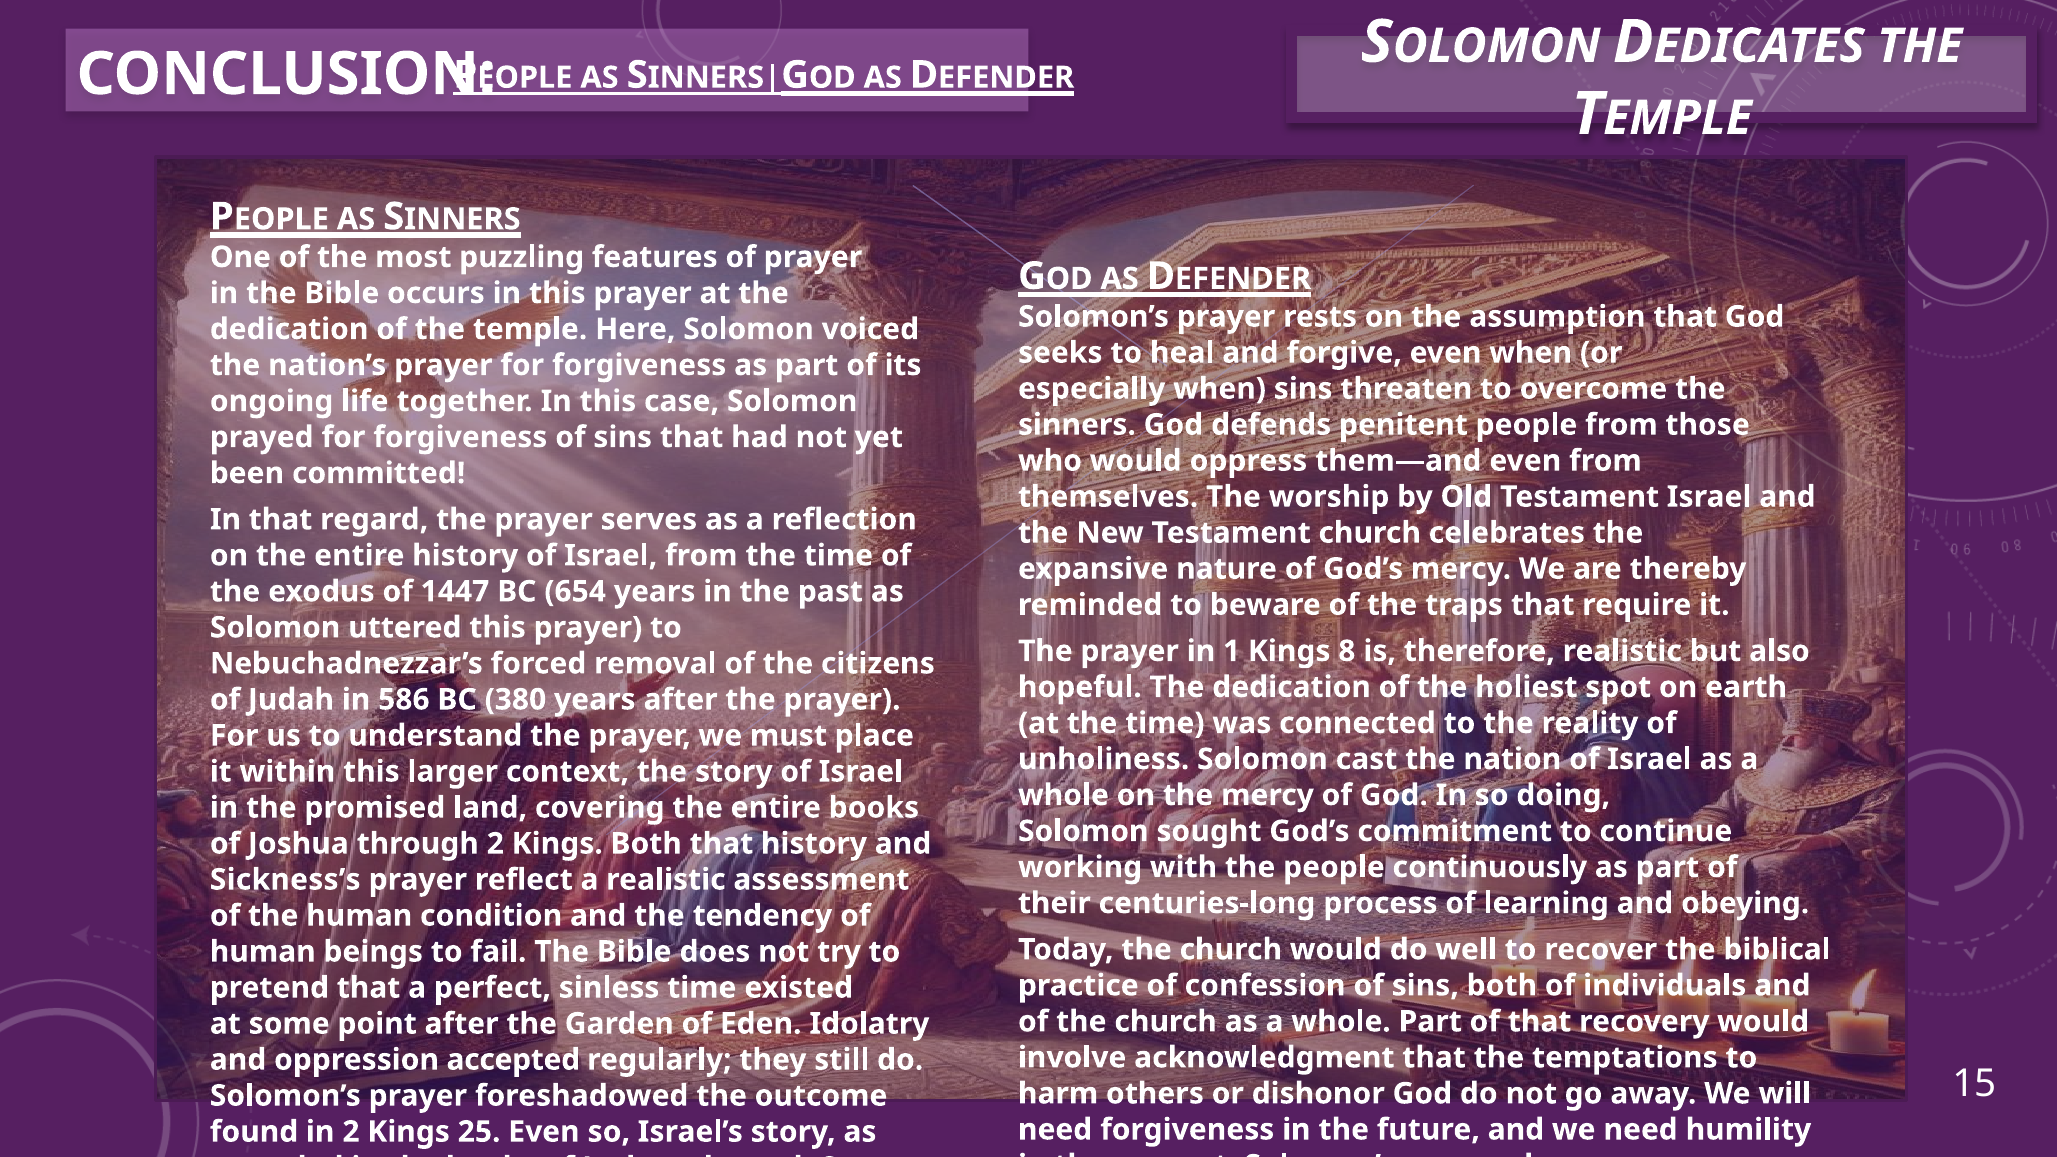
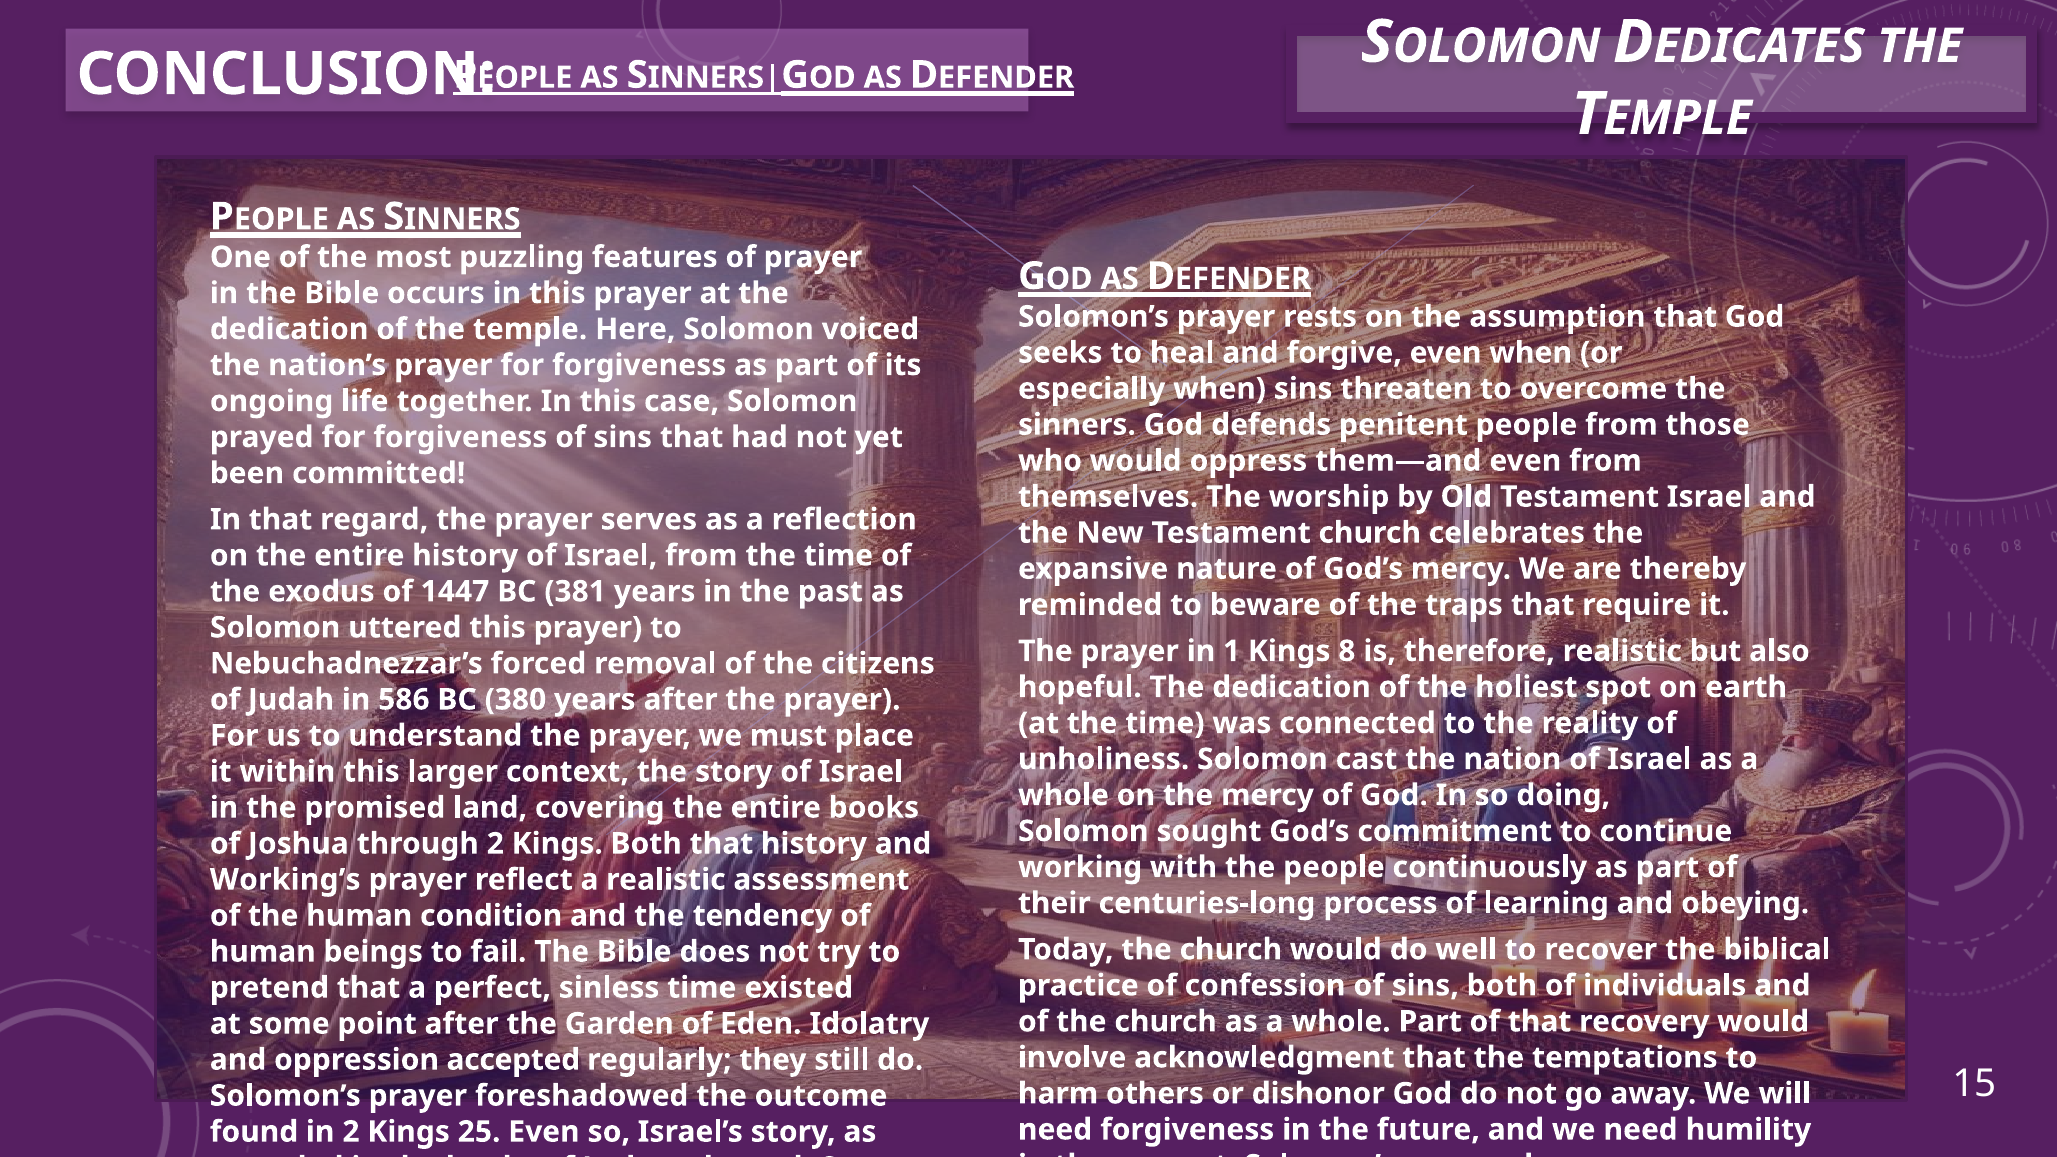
654: 654 -> 381 (575, 592)
Sickness’s: Sickness’s -> Working’s (285, 880)
